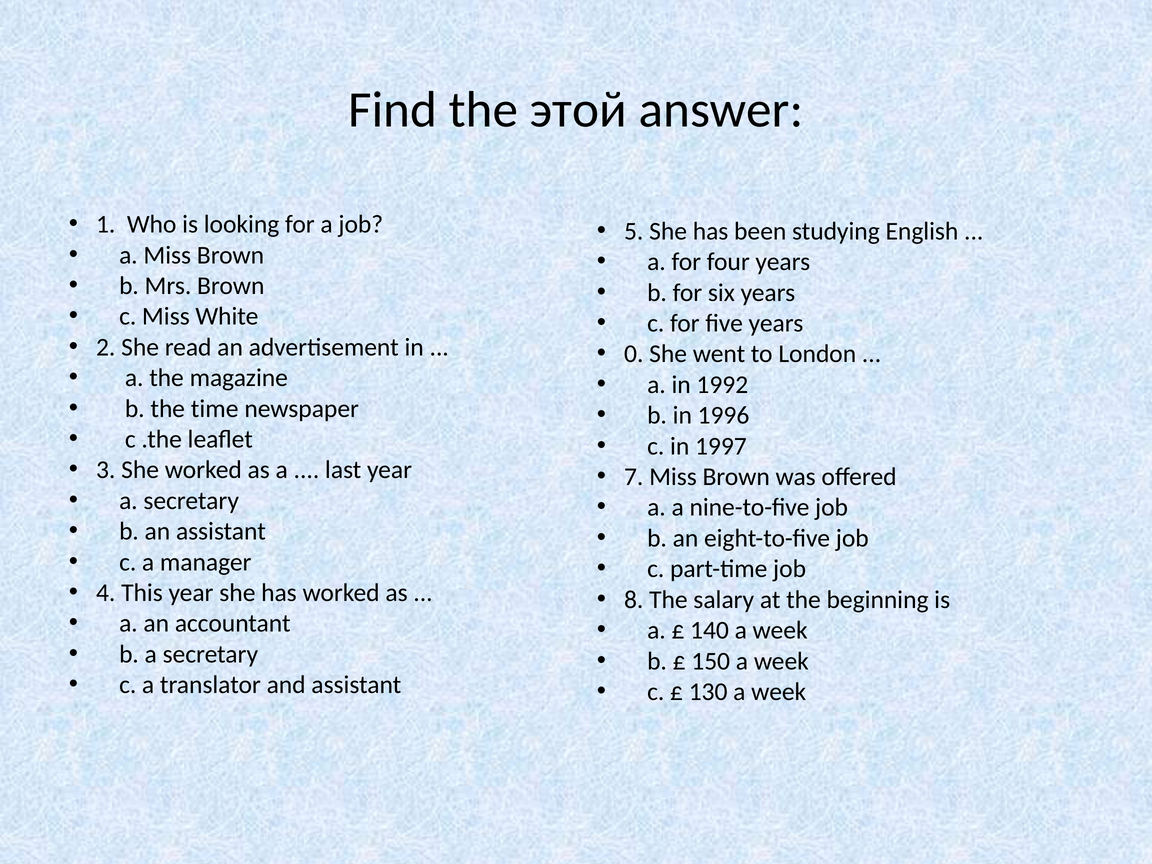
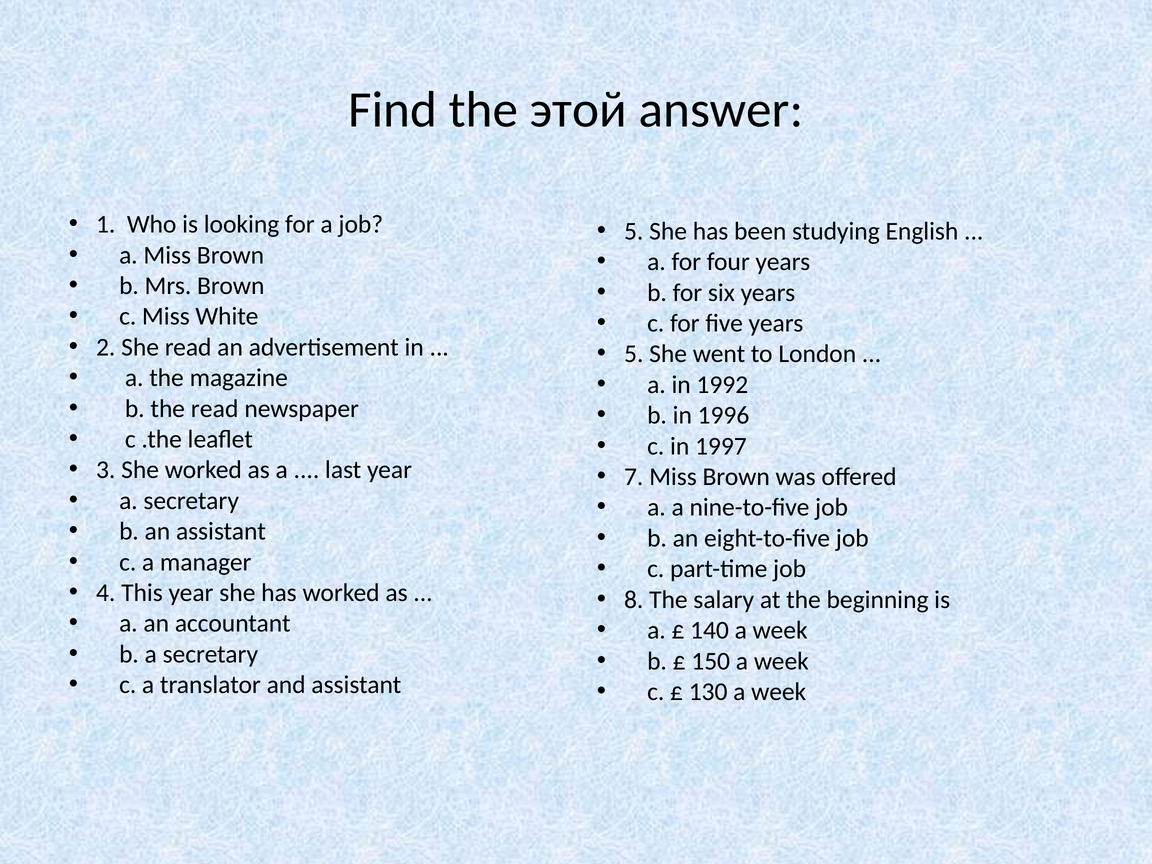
0: 0 -> 5 (634, 354)
the time: time -> read (215, 409)
